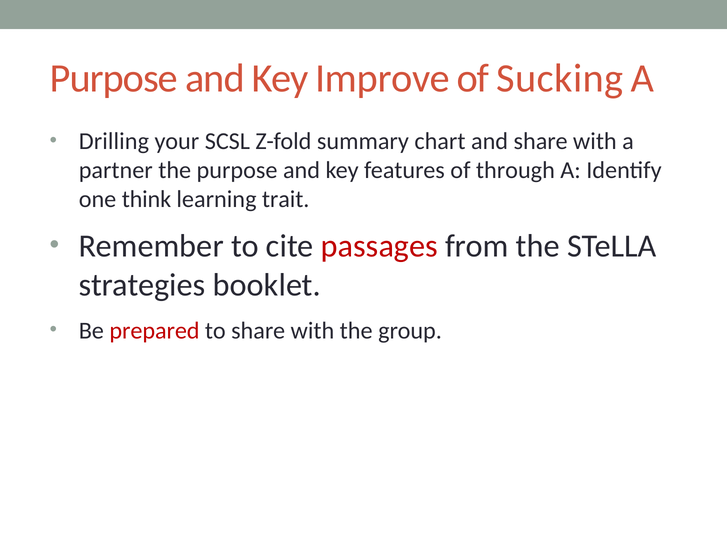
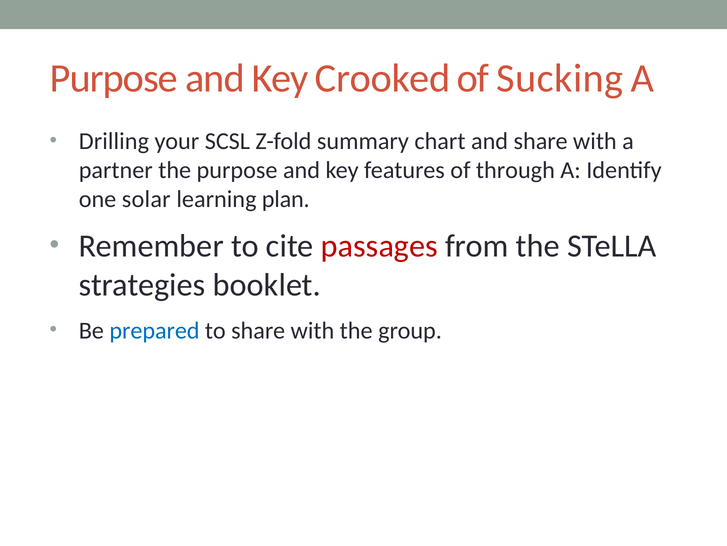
Improve: Improve -> Crooked (383, 79)
think: think -> solar (146, 199)
trait: trait -> plan (286, 199)
prepared colour: red -> blue (155, 330)
